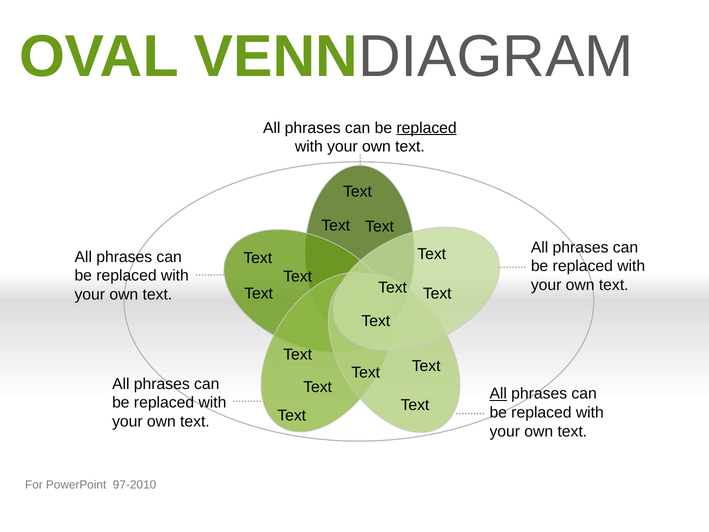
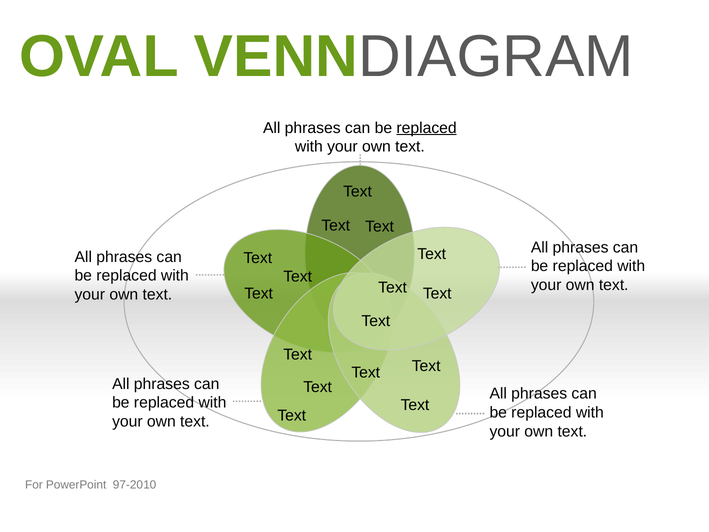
All underline: present -> none (498, 393)
